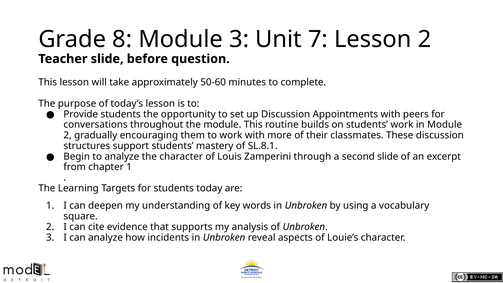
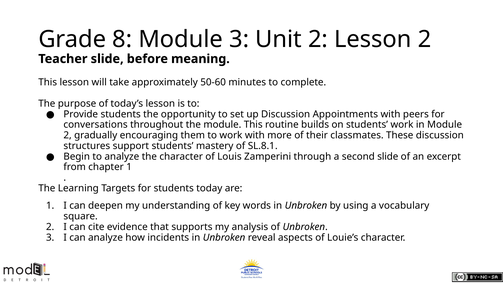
Unit 7: 7 -> 2 (318, 39)
question: question -> meaning (200, 59)
